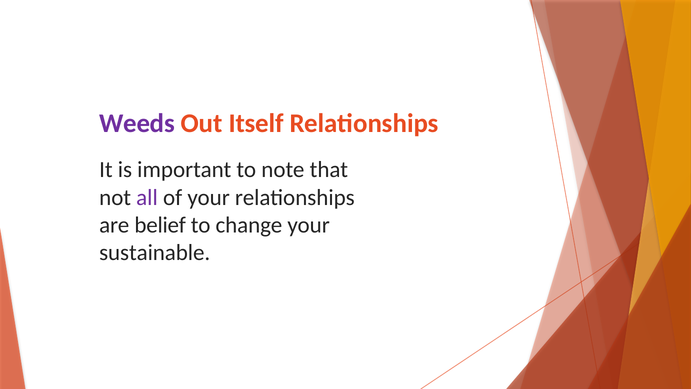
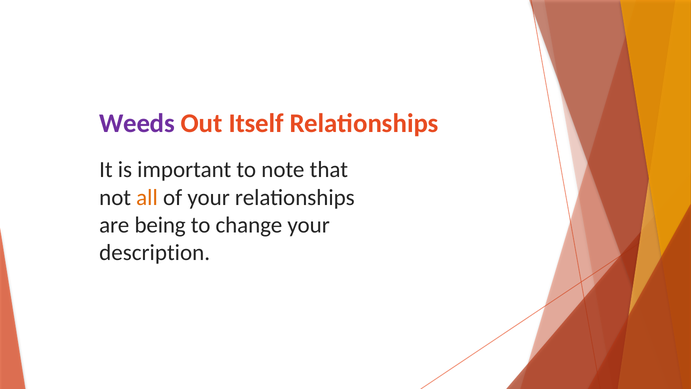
all colour: purple -> orange (147, 197)
belief: belief -> being (160, 225)
sustainable: sustainable -> description (155, 253)
